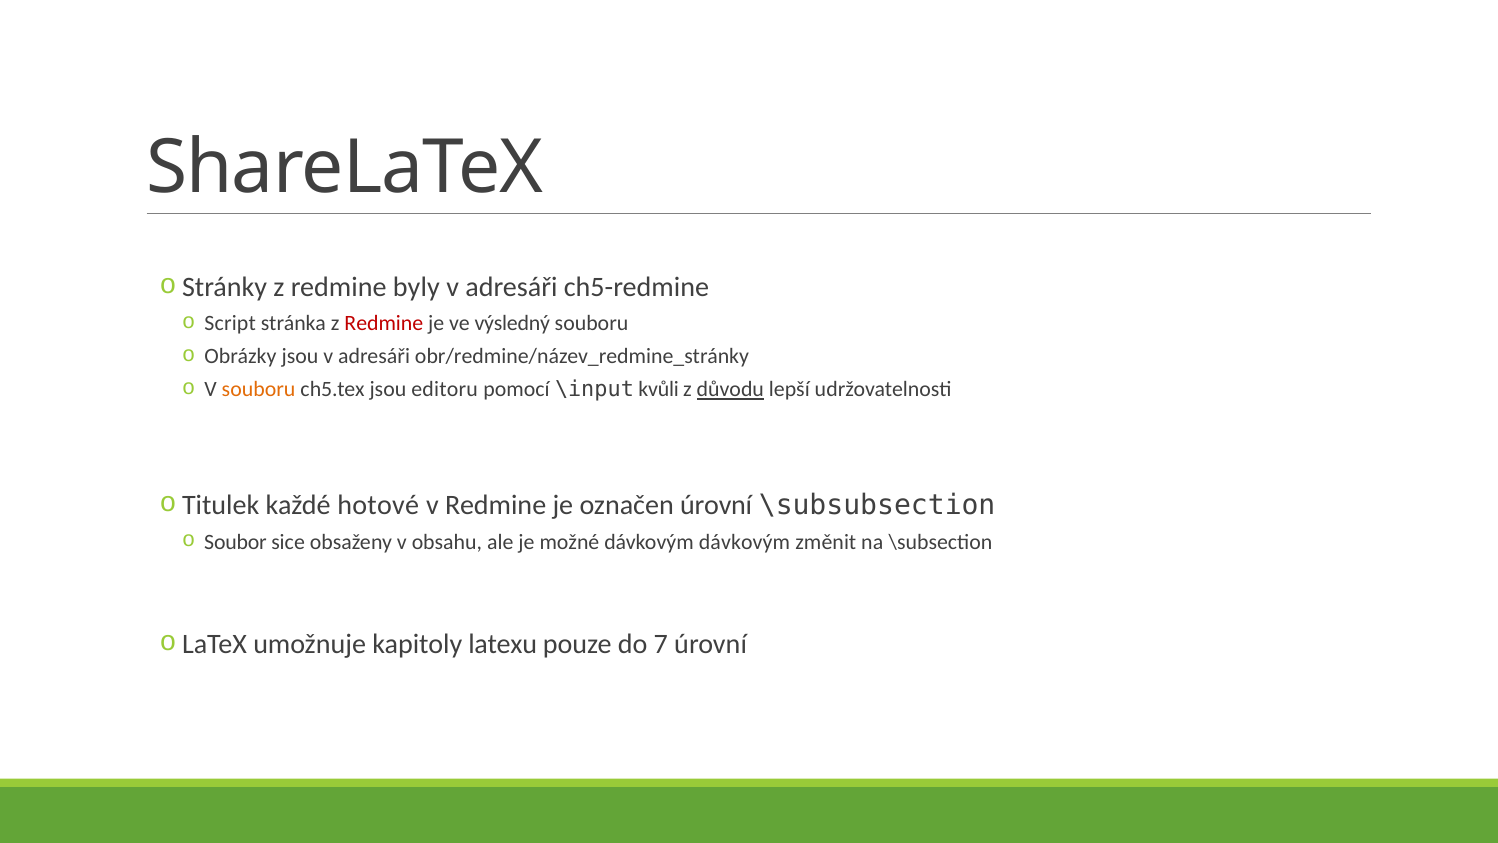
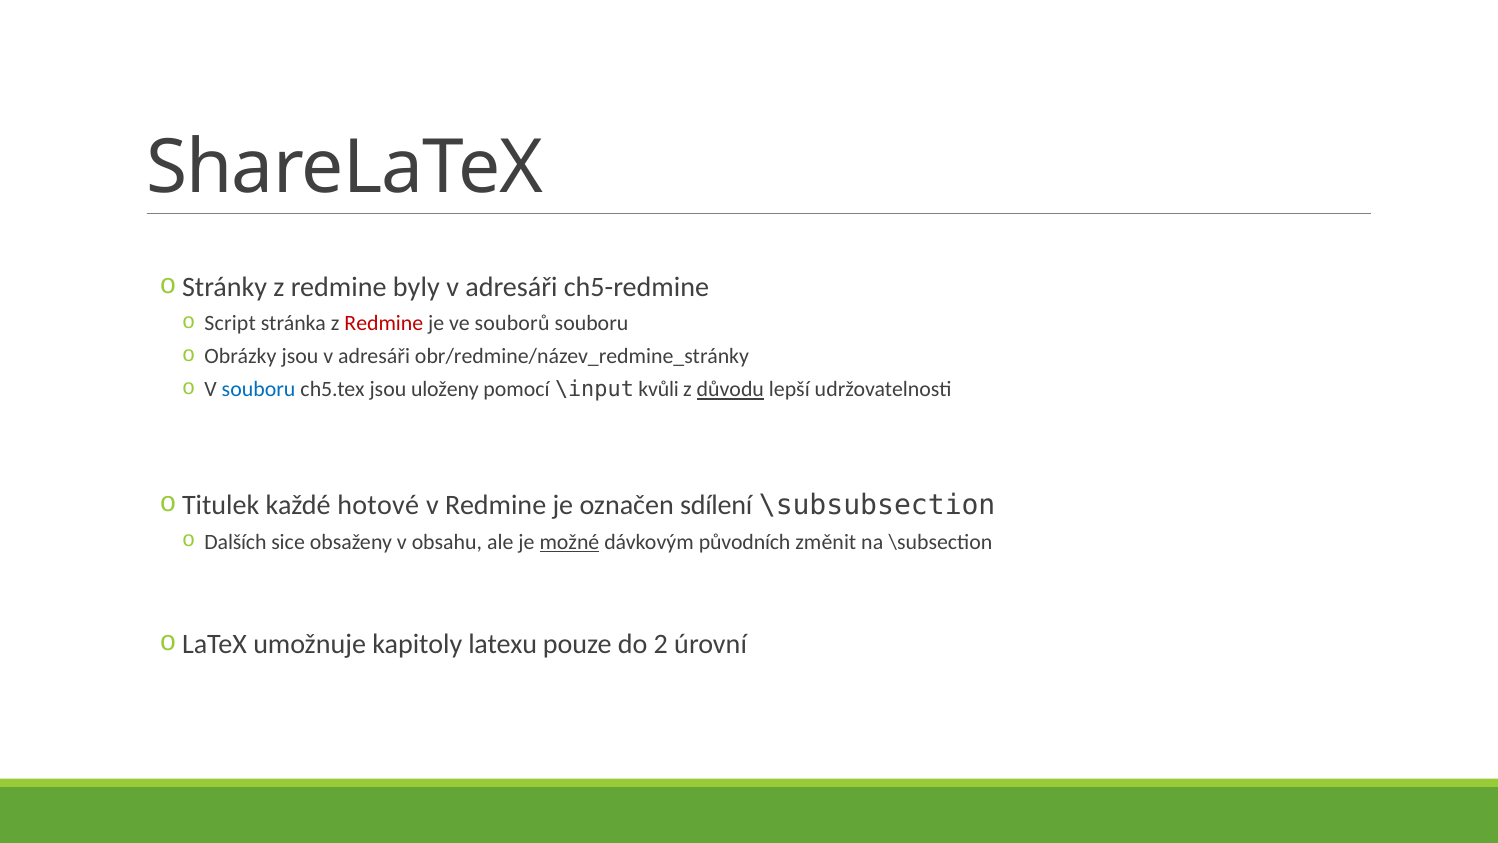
výsledný: výsledný -> souborů (512, 324)
souboru colour: orange -> blue (259, 390)
editoru: editoru -> uloženy (445, 390)
označen úrovní: úrovní -> sdílení (716, 505)
Soubor: Soubor -> Dalších (235, 542)
možné underline: none -> present (569, 542)
dávkovým dávkovým: dávkovým -> původních (745, 542)
7: 7 -> 2 (661, 644)
